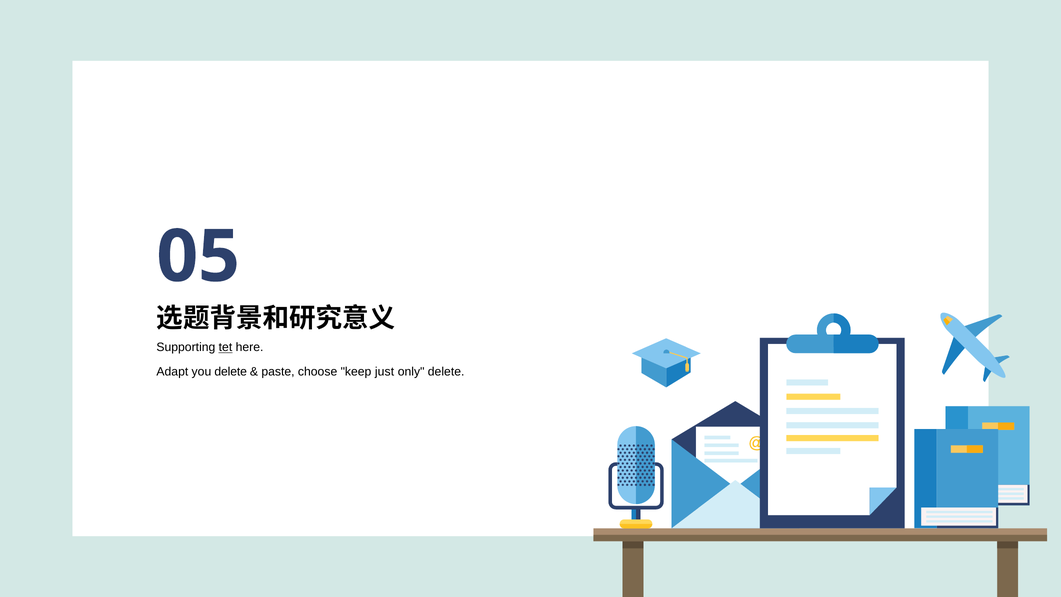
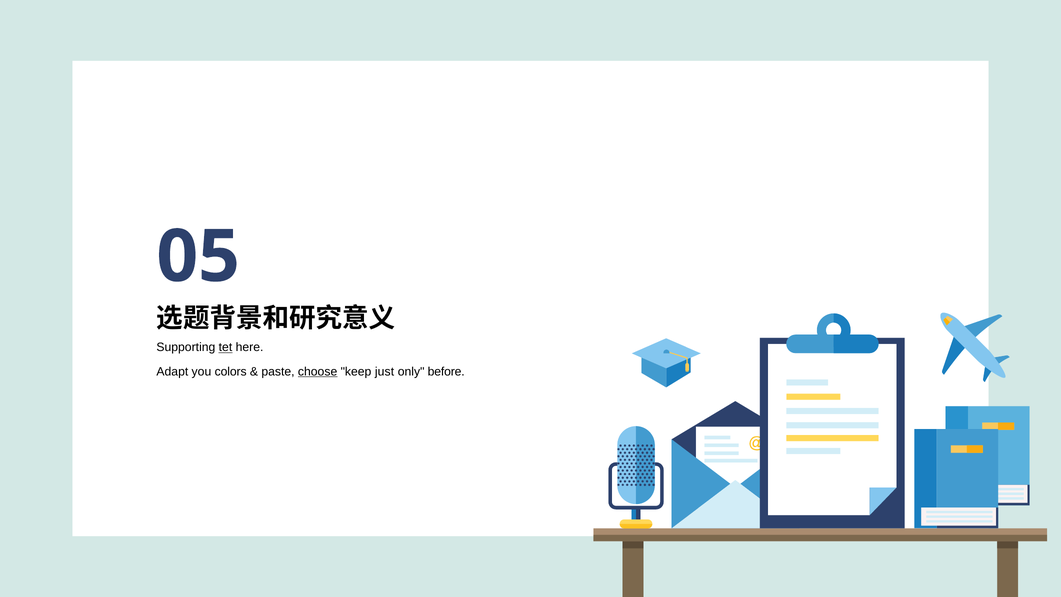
you delete: delete -> colors (231, 371)
choose underline: none -> present (318, 371)
only delete: delete -> before (446, 371)
